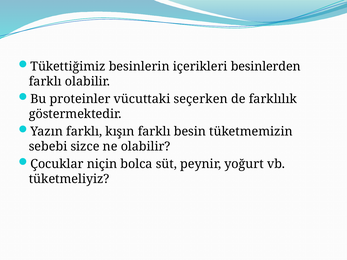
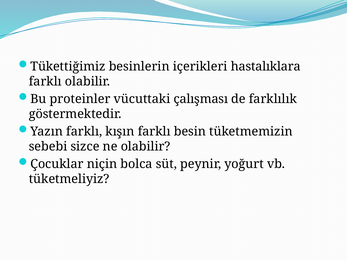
besinlerden: besinlerden -> hastalıklara (266, 66)
seçerken: seçerken -> çalışması (201, 99)
